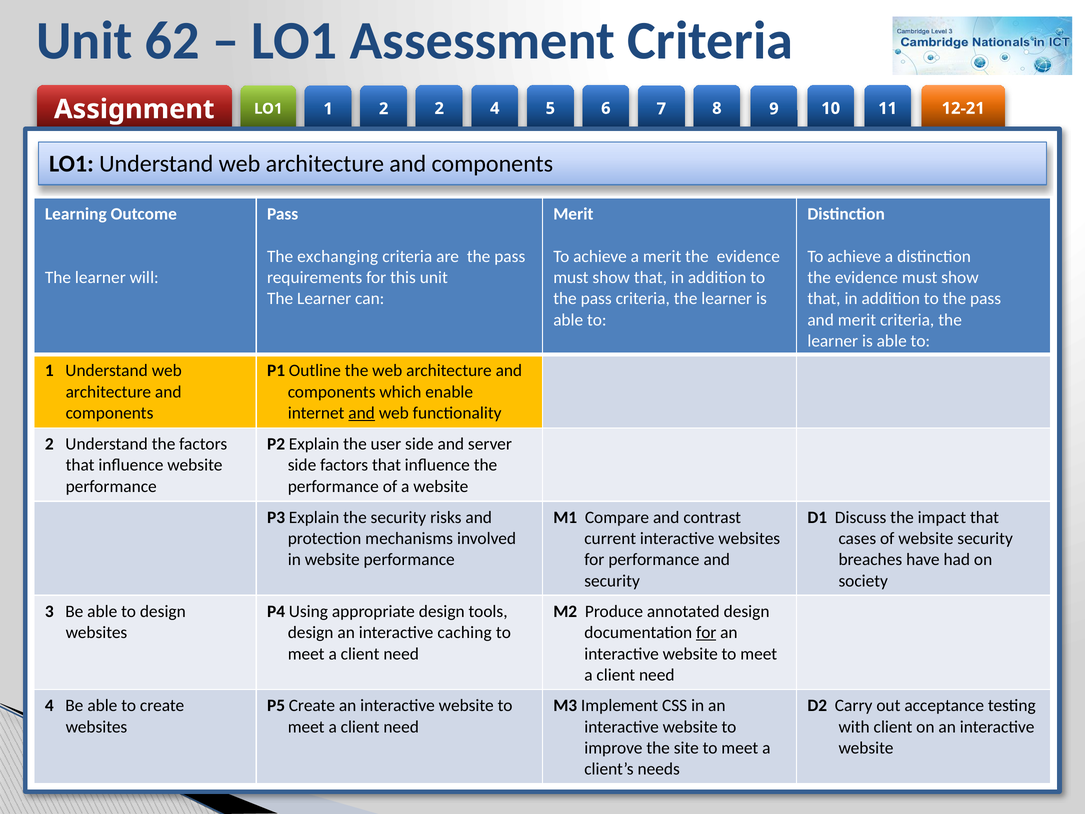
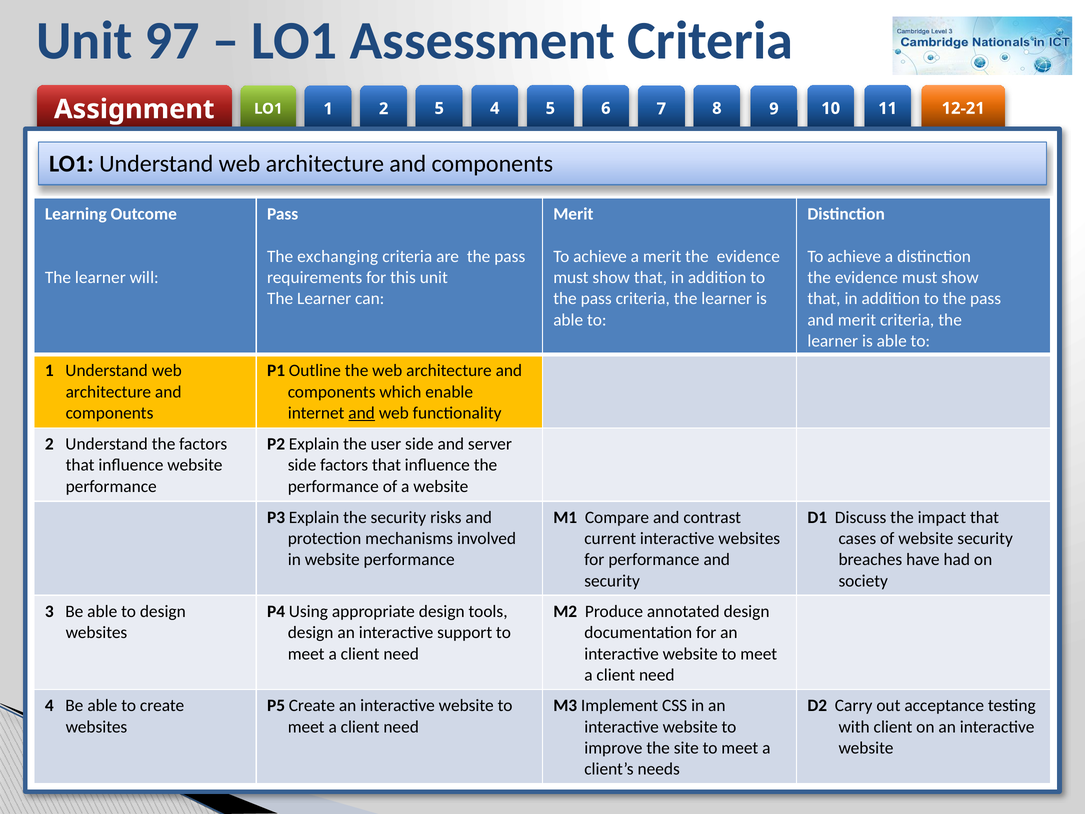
62: 62 -> 97 (172, 41)
LO1 2: 2 -> 5 (439, 108)
caching: caching -> support (465, 632)
for underline: present -> none (706, 632)
